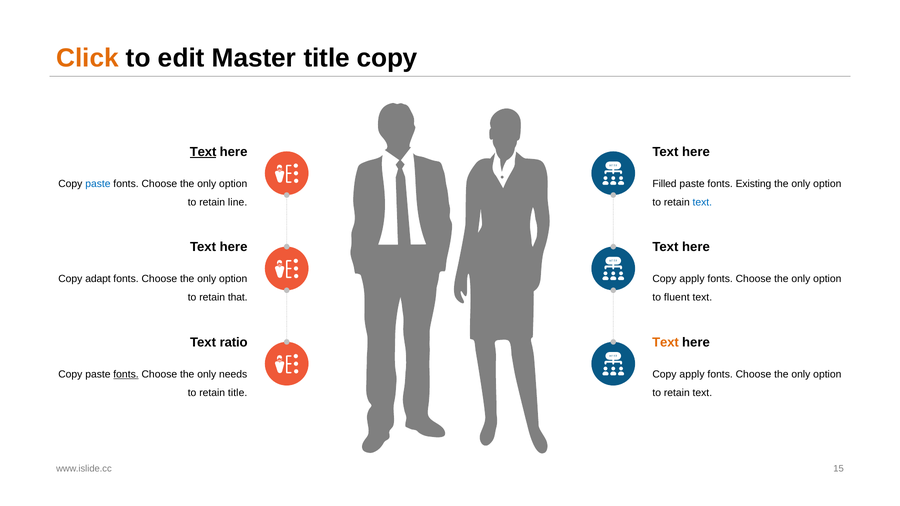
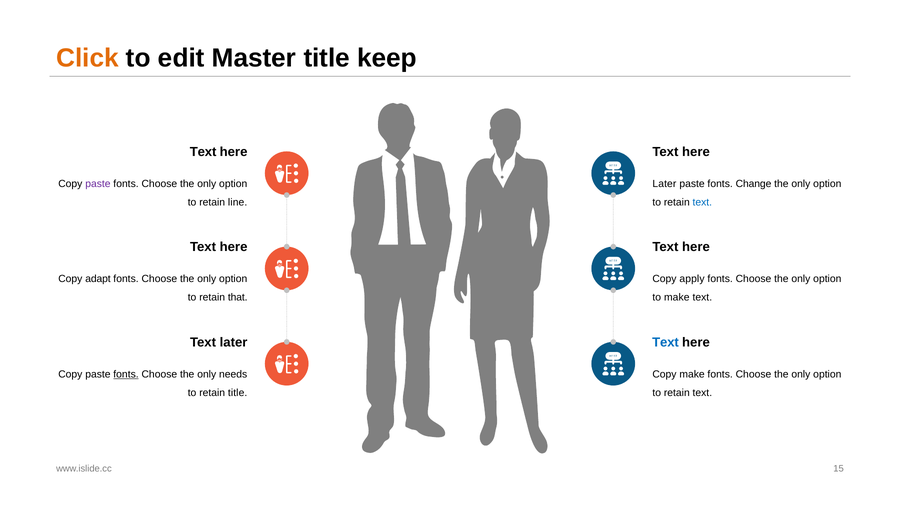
title copy: copy -> keep (387, 58)
Text underline: present -> none (203, 152)
paste colour: blue -> purple (98, 184)
Filled: Filled -> Later (664, 184)
Existing: Existing -> Change (754, 184)
to fluent: fluent -> make (677, 298)
Text ratio: ratio -> later (234, 342)
Text colour: orange -> blue (666, 342)
apply: apply -> make (692, 374)
